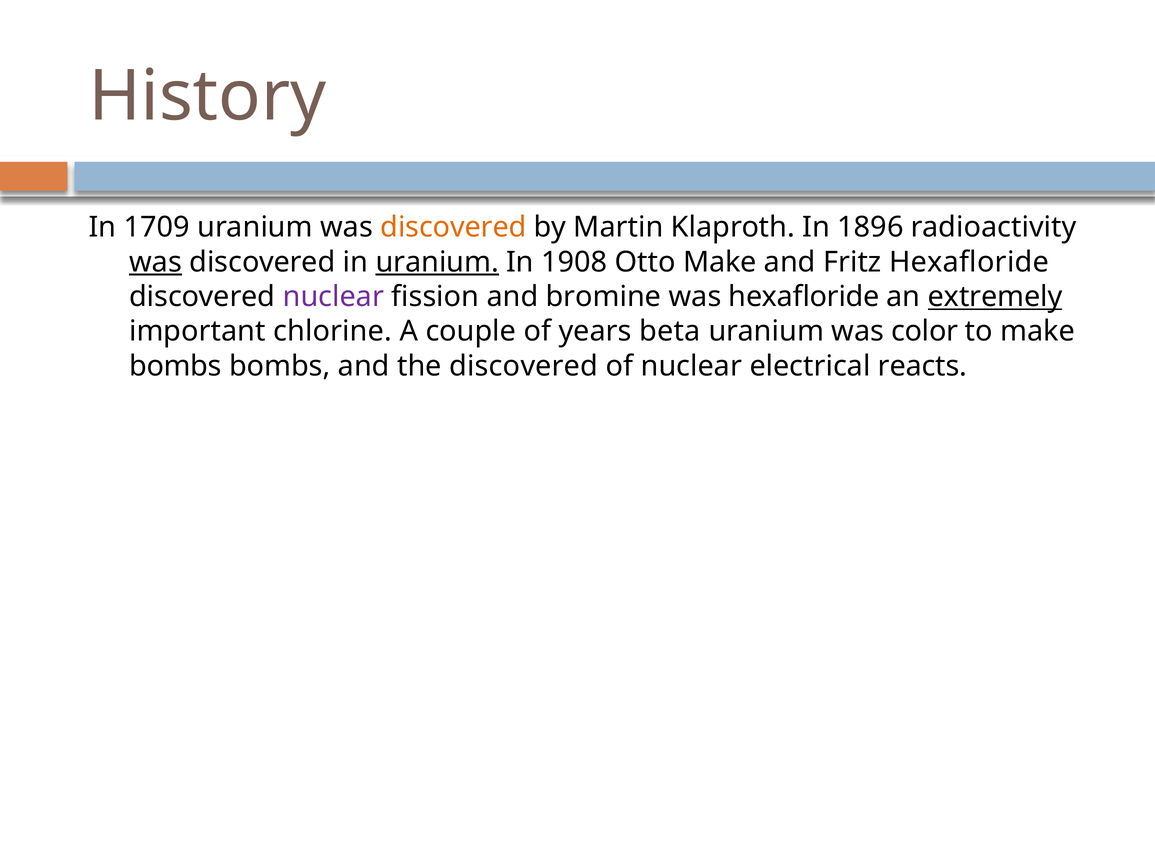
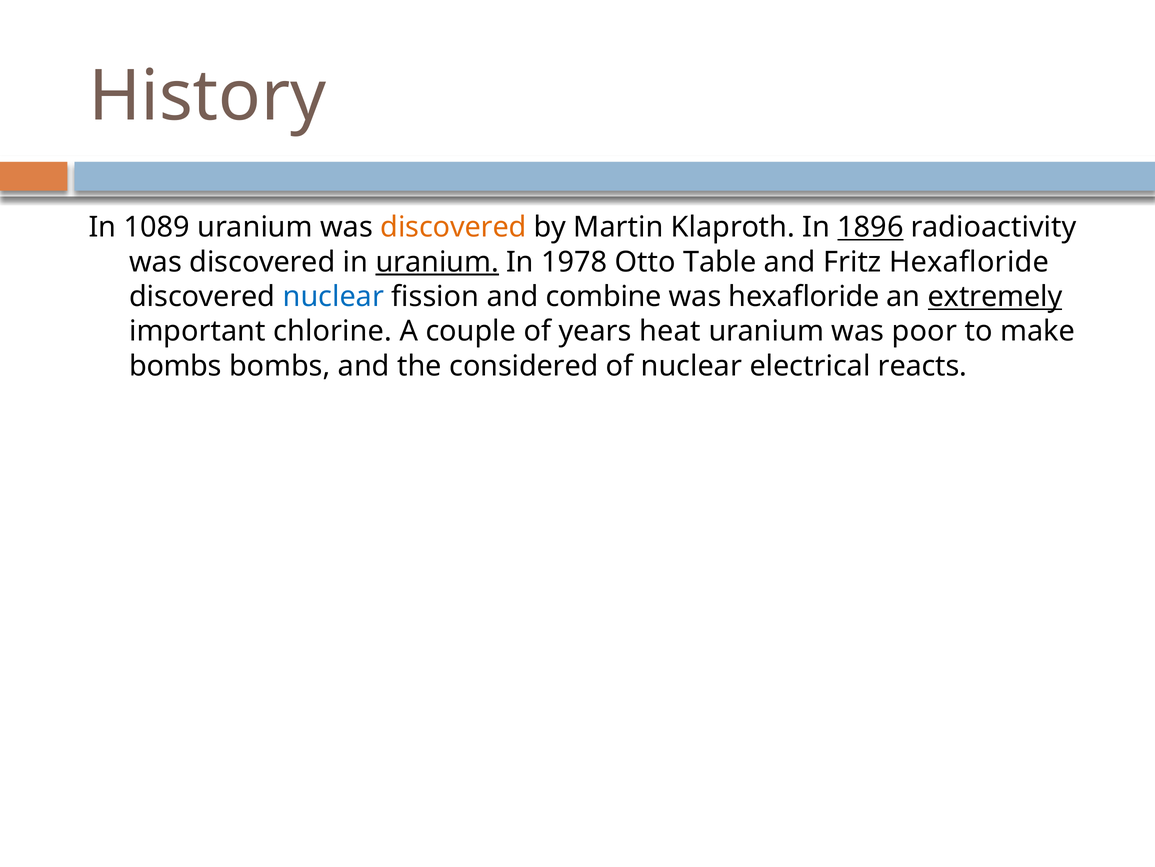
1709: 1709 -> 1089 (157, 227)
1896 underline: none -> present (870, 227)
was underline: present -> none (156, 262)
1908: 1908 -> 1978 (574, 262)
Otto Make: Make -> Table (720, 262)
nuclear colour: purple -> blue (333, 296)
bromine: bromine -> combine (604, 296)
beta: beta -> heat (670, 331)
color: color -> poor (924, 331)
the discovered: discovered -> considered (524, 366)
